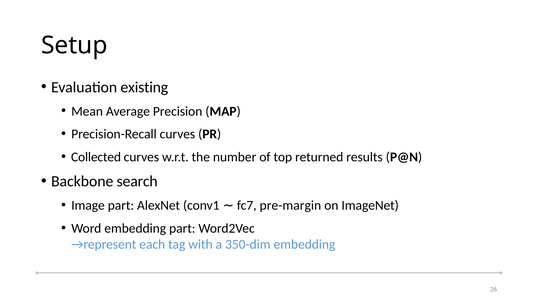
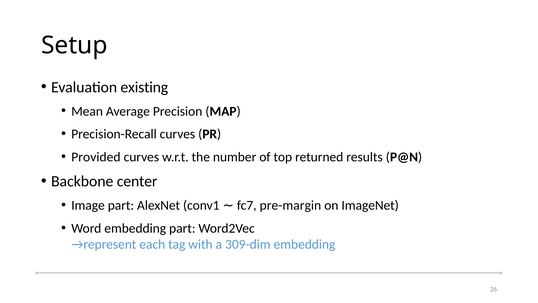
Collected: Collected -> Provided (96, 157)
search: search -> center (137, 181)
350-dim: 350-dim -> 309-dim (248, 244)
